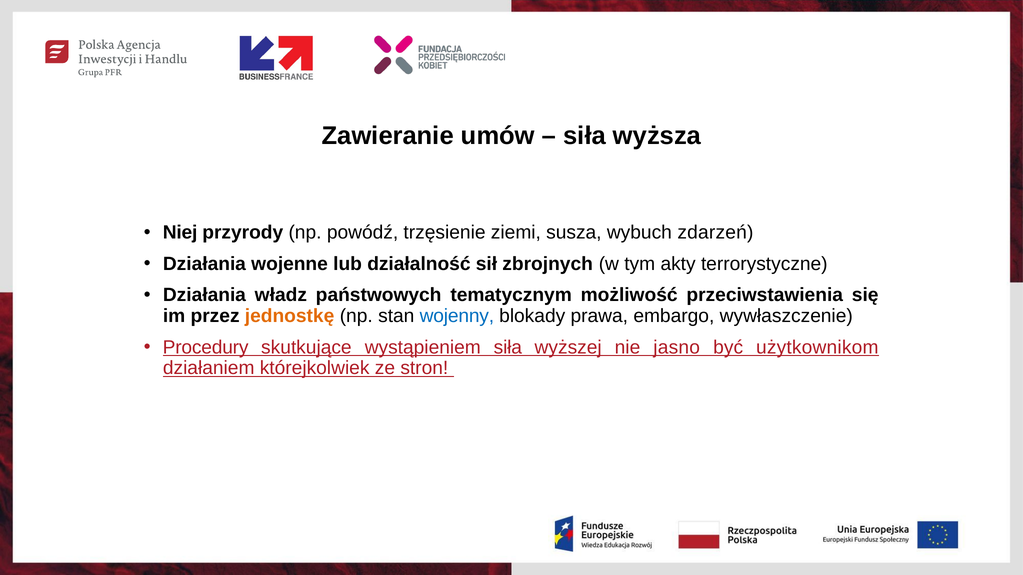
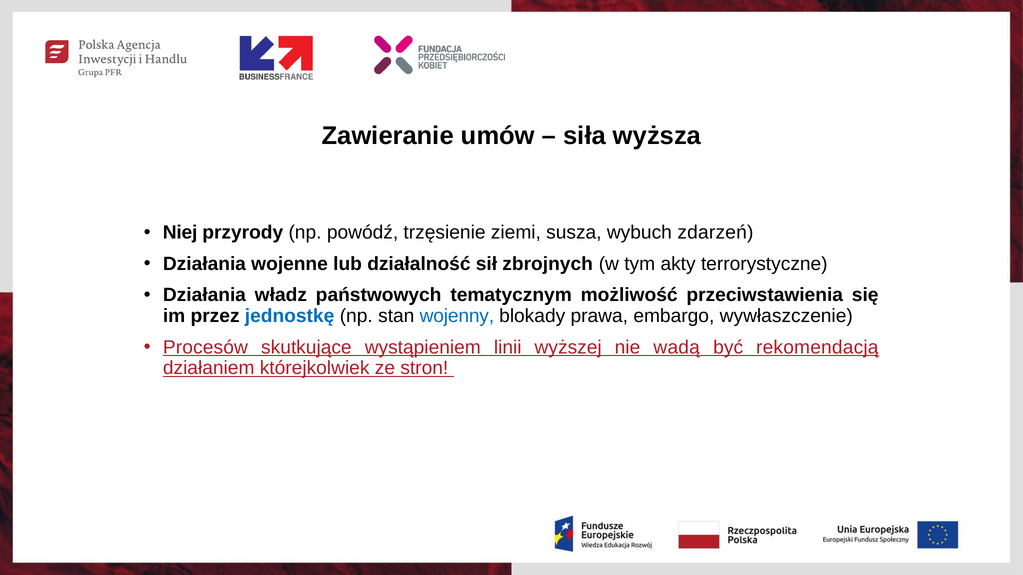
jednostkę colour: orange -> blue (290, 316)
Procedury: Procedury -> Procesów (205, 347)
wystąpieniem siła: siła -> linii (508, 347)
jasno: jasno -> wadą (677, 347)
użytkownikom: użytkownikom -> rekomendacją (817, 347)
